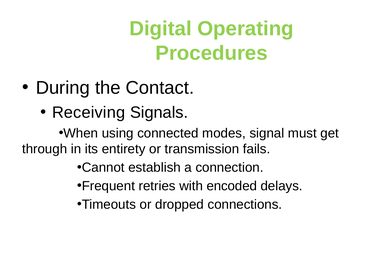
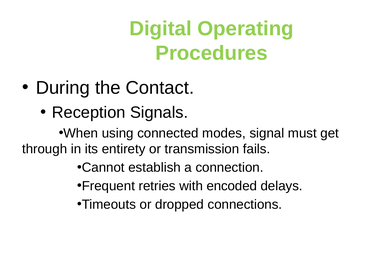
Receiving: Receiving -> Reception (89, 113)
